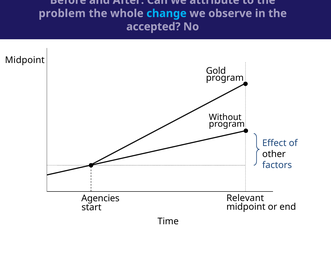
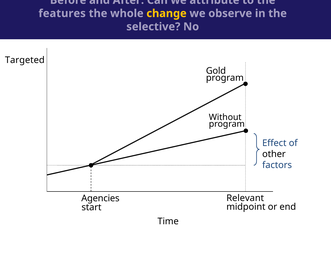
problem: problem -> features (62, 13)
change colour: light blue -> yellow (167, 13)
accepted: accepted -> selective (153, 27)
Midpoint: Midpoint -> Targeted (25, 60)
